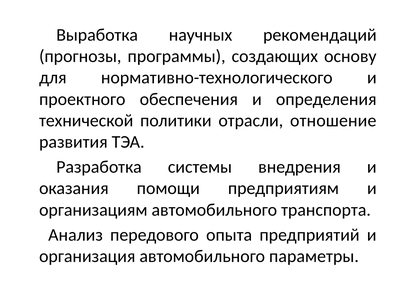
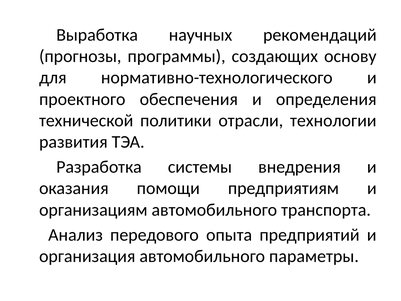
отношение: отношение -> технологии (333, 120)
